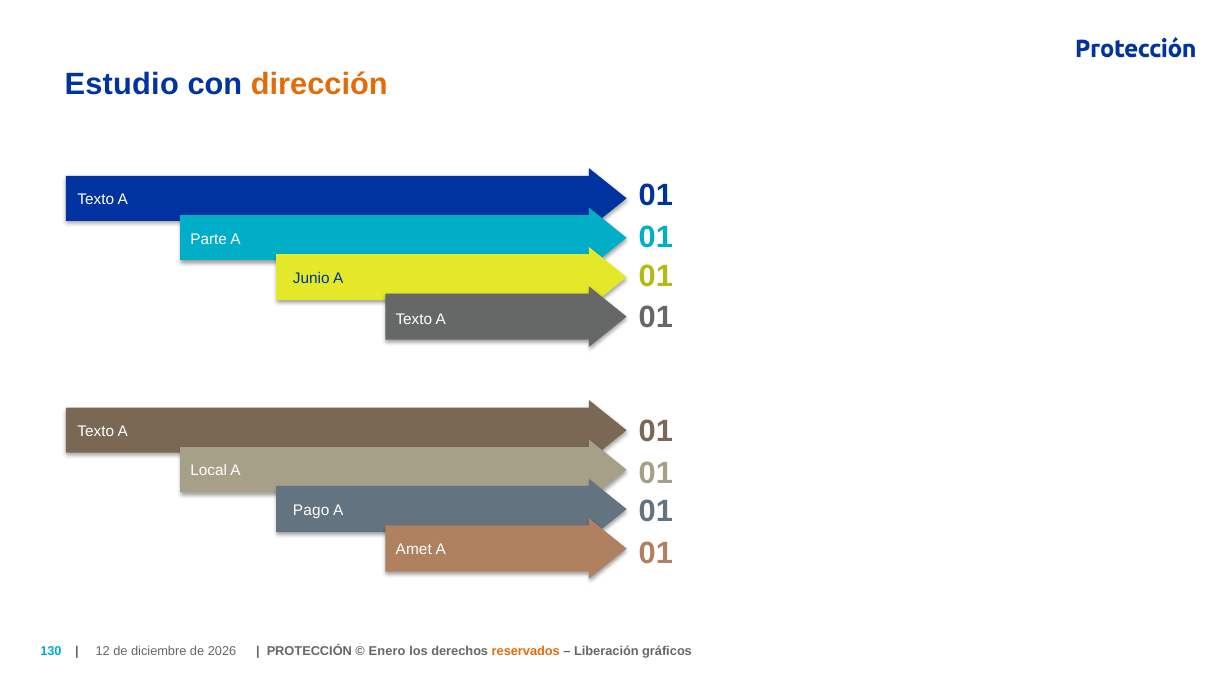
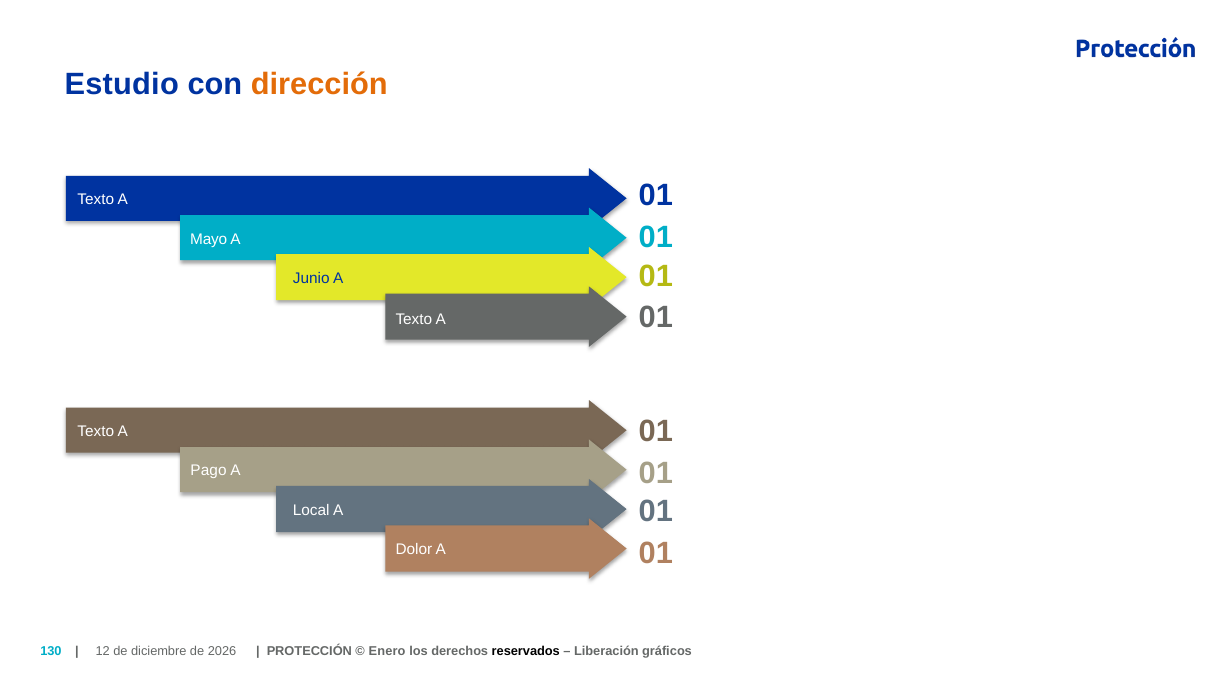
Parte: Parte -> Mayo (209, 240)
Local: Local -> Pago (209, 471)
Pago: Pago -> Local (311, 511)
Amet: Amet -> Dolor (414, 550)
reservados colour: orange -> black (526, 652)
